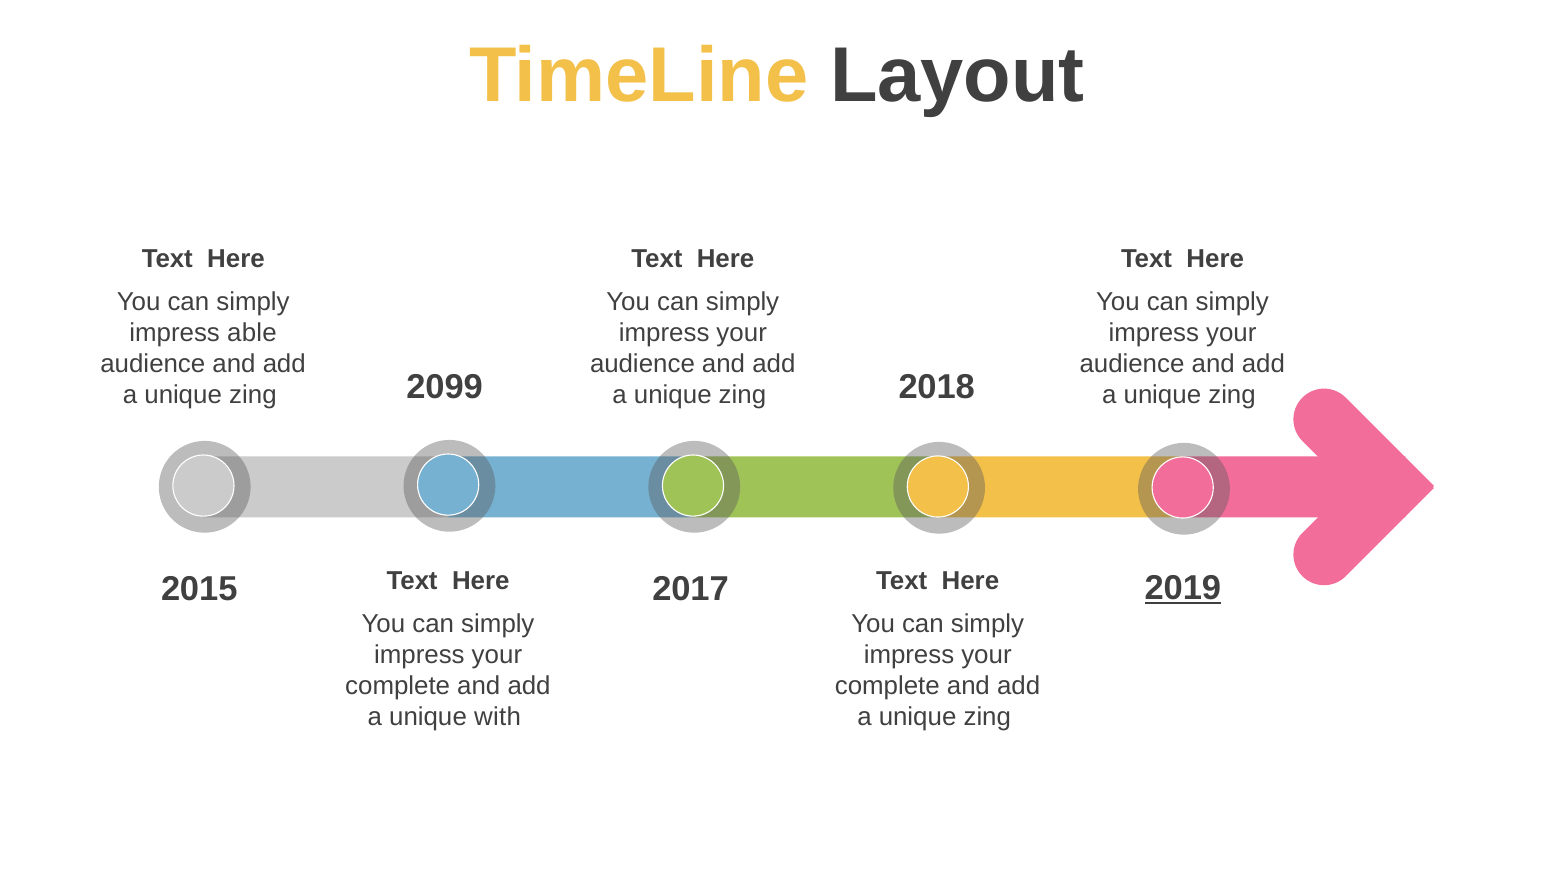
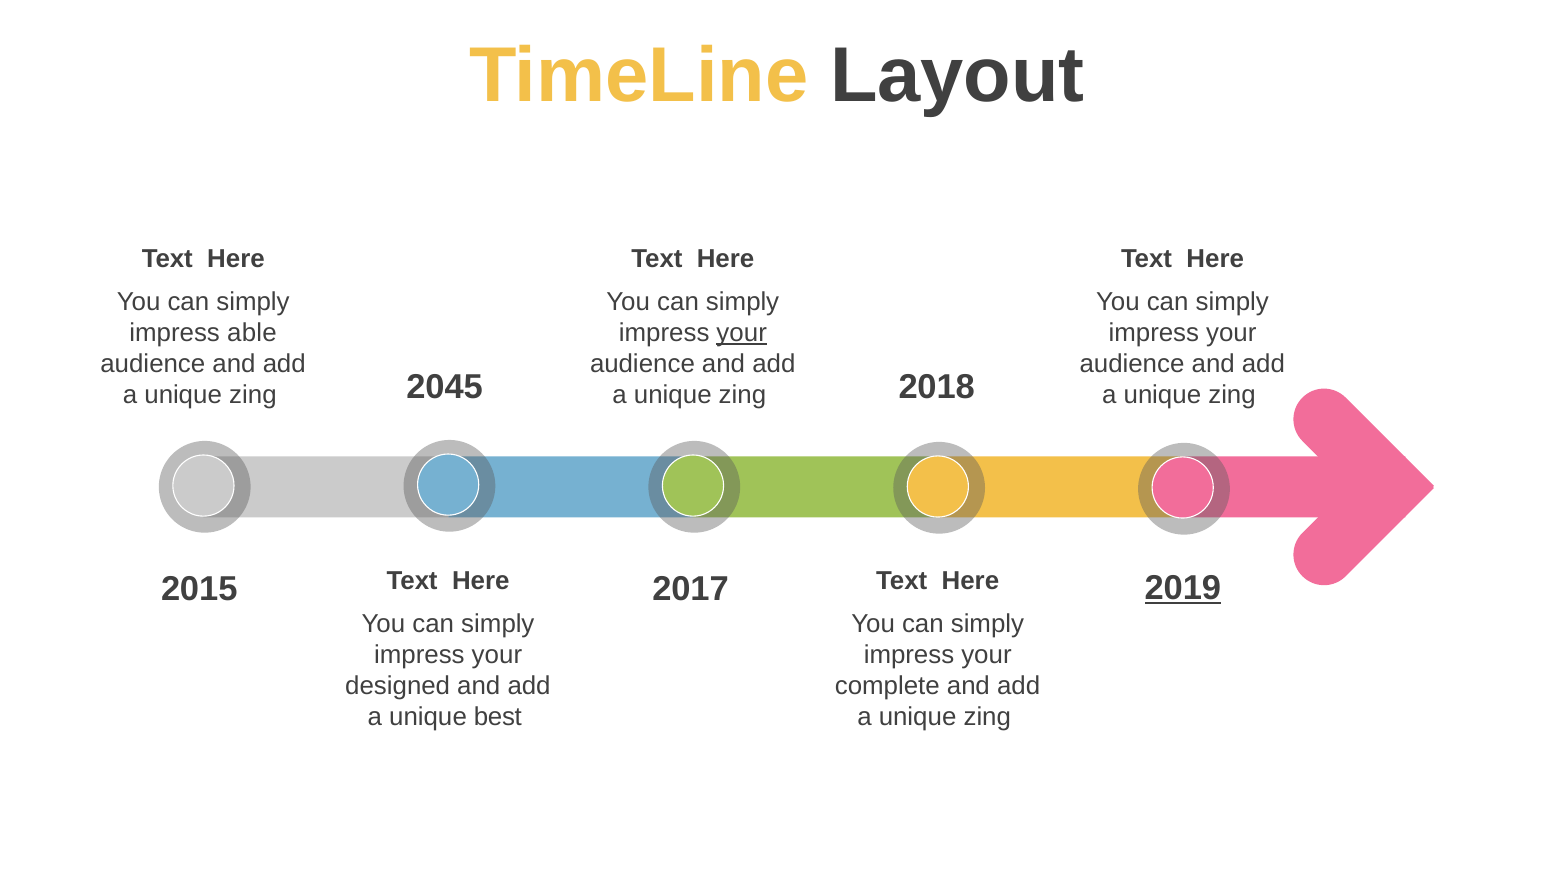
your underline: none -> present (742, 333)
2099: 2099 -> 2045 (445, 388)
complete: complete -> designed (398, 686)
with: with -> best (498, 717)
